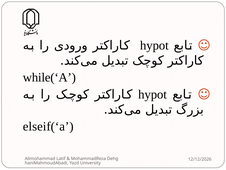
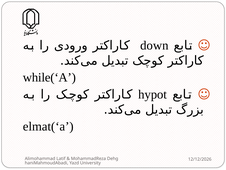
hypot: hypot -> down (154, 45)
elseif(‘a: elseif(‘a -> elmat(‘a (48, 126)
